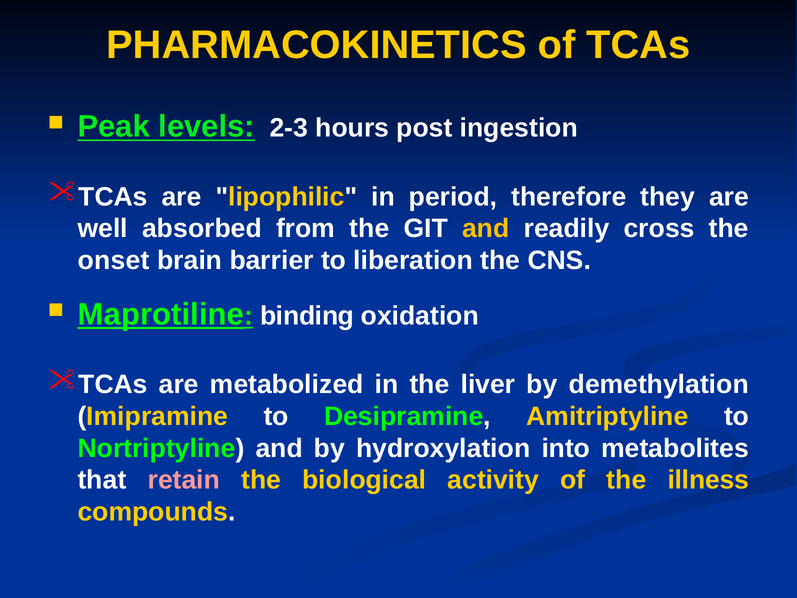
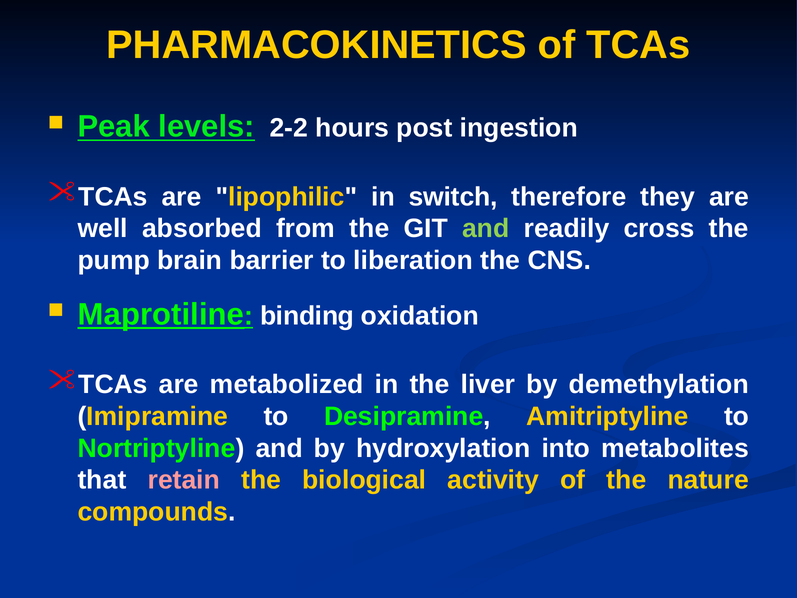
2-3: 2-3 -> 2-2 (289, 128)
period: period -> switch (453, 197)
and colour: yellow -> light green (486, 229)
onset: onset -> pump (114, 260)
illness: illness -> nature (708, 480)
